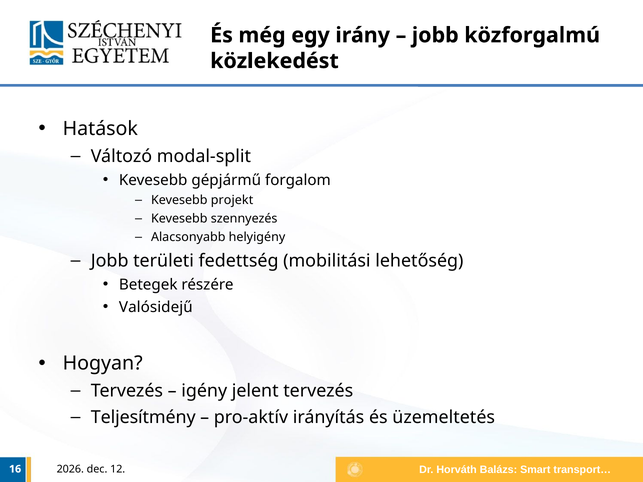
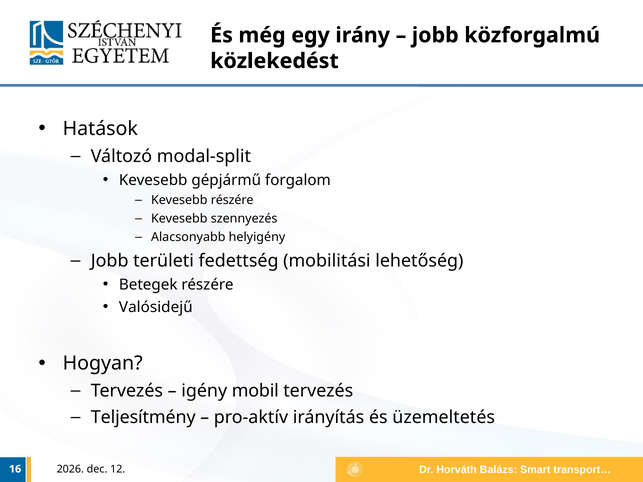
Kevesebb projekt: projekt -> részére (232, 200)
jelent: jelent -> mobil (255, 391)
